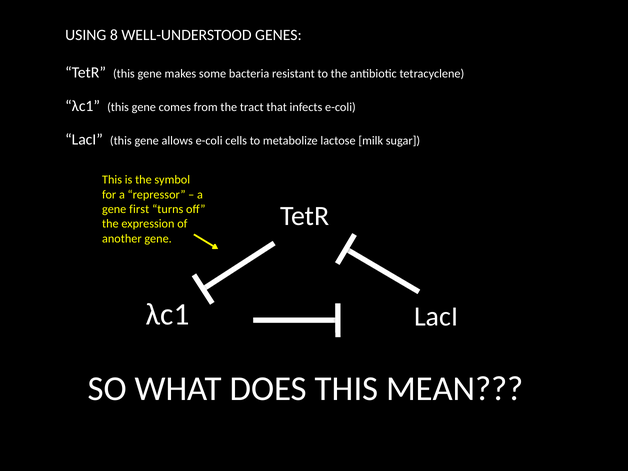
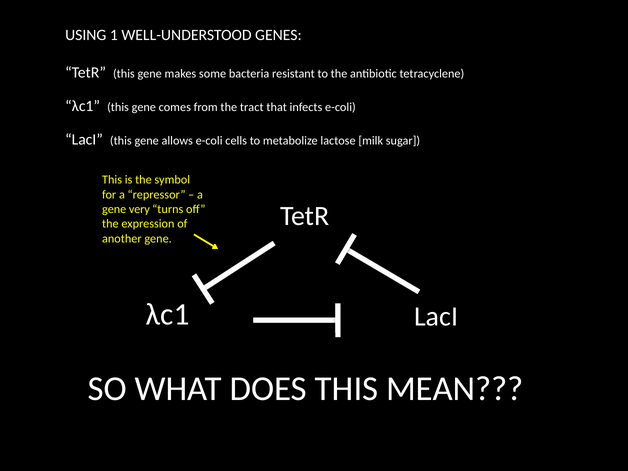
8: 8 -> 1 (114, 35)
first: first -> very (139, 209)
